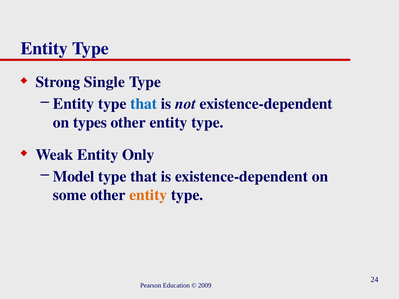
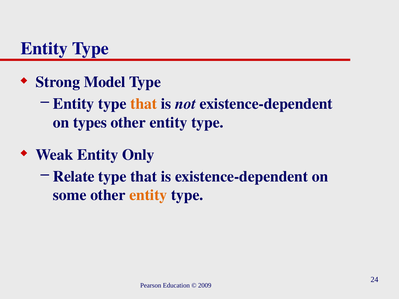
Single: Single -> Model (105, 82)
that colour: blue -> orange (144, 104)
Model: Model -> Relate (74, 177)
